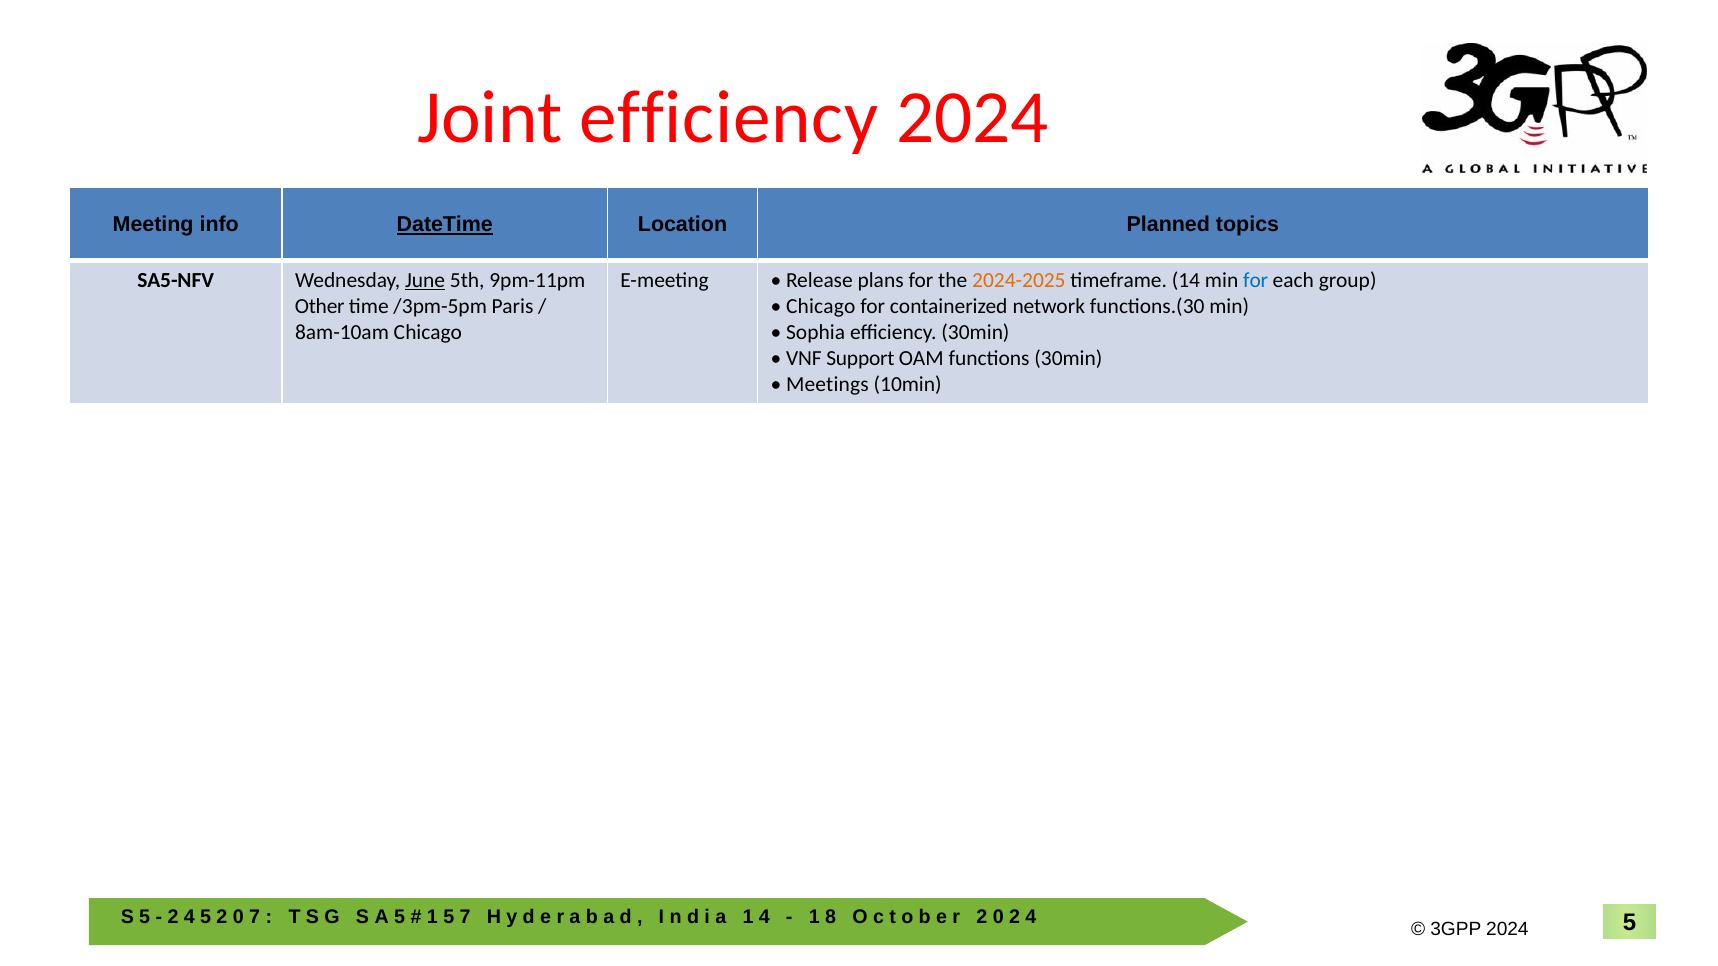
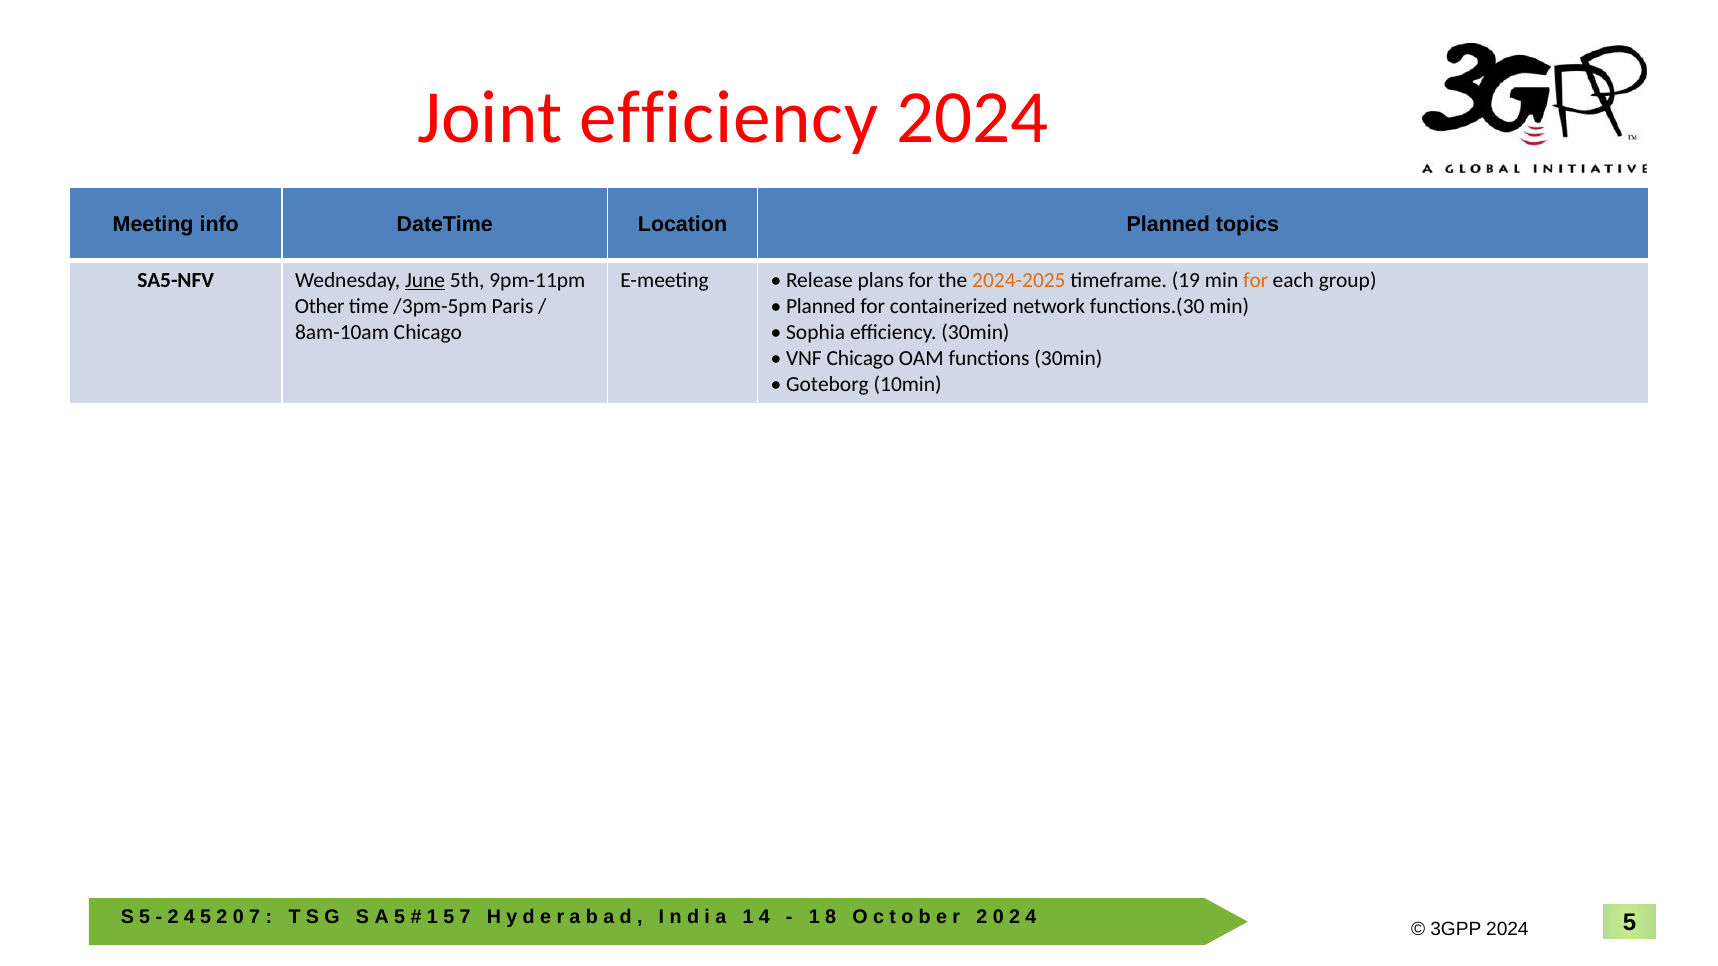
DateTime underline: present -> none (445, 225)
14: 14 -> 19 (1186, 280)
for colour: blue -> orange (1256, 280)
Chicago: Chicago -> Planned (821, 306)
VNF Support: Support -> Chicago (860, 359)
Meetings: Meetings -> Goteborg (827, 385)
